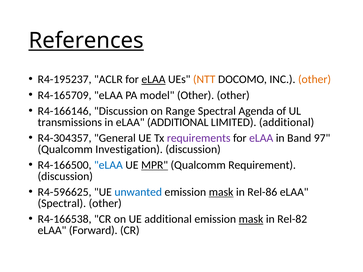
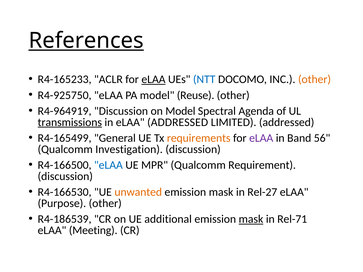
R4-195237: R4-195237 -> R4-165233 (65, 79)
NTT colour: orange -> blue (204, 79)
R4-165709: R4-165709 -> R4-925750 (65, 95)
model Other: Other -> Reuse (196, 95)
R4-166146: R4-166146 -> R4-964919 (65, 111)
on Range: Range -> Model (180, 111)
transmissions underline: none -> present (70, 122)
eLAA ADDITIONAL: ADDITIONAL -> ADDRESSED (178, 122)
LIMITED additional: additional -> addressed (287, 122)
R4-304357: R4-304357 -> R4-165499 (65, 138)
requirements colour: purple -> orange (199, 138)
97: 97 -> 56 (322, 138)
MPR underline: present -> none (155, 165)
R4-596625: R4-596625 -> R4-166530 (65, 192)
unwanted colour: blue -> orange (138, 192)
mask underline: present -> none (221, 192)
Rel-86: Rel-86 -> Rel-27 (262, 192)
Spectral: Spectral -> Purpose (62, 203)
R4-166538: R4-166538 -> R4-186539 (65, 219)
Rel-82: Rel-82 -> Rel-71 (292, 219)
Forward: Forward -> Meeting (93, 231)
